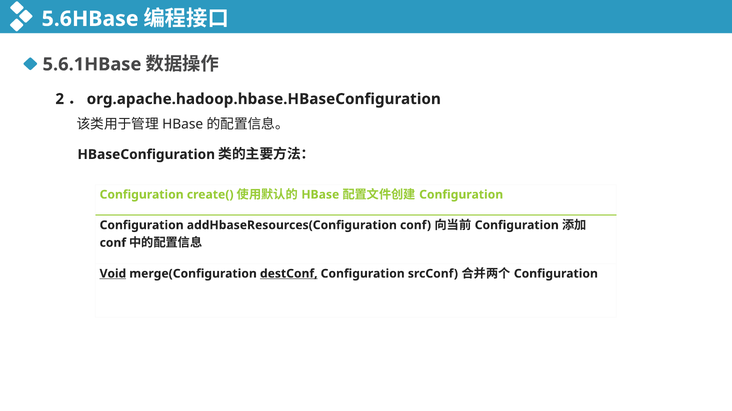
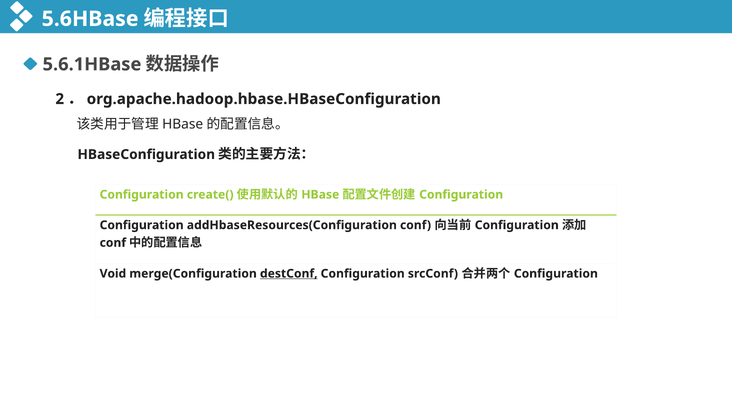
Void underline: present -> none (113, 274)
